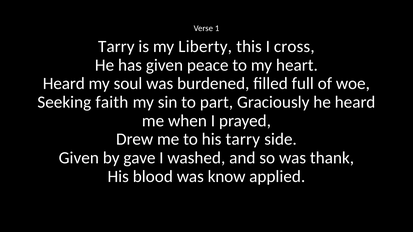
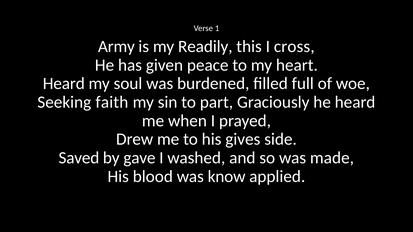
Tarry: Tarry -> Army (116, 47)
Liberty: Liberty -> Readily (205, 47)
his tarry: tarry -> gives (243, 140)
Given: Given -> Saved (79, 158)
thank: thank -> made (332, 158)
